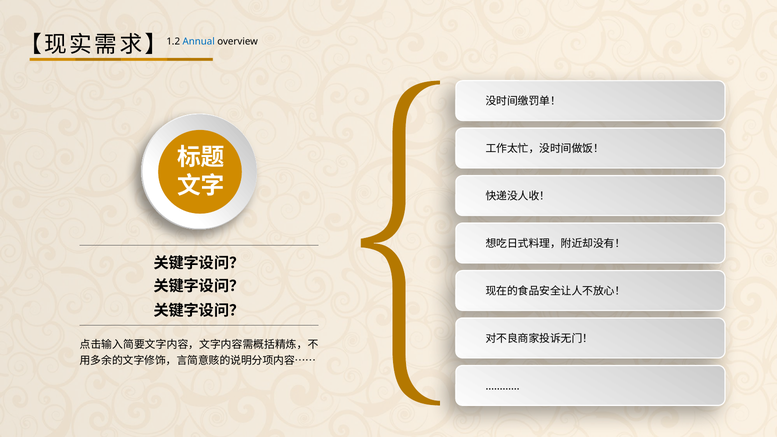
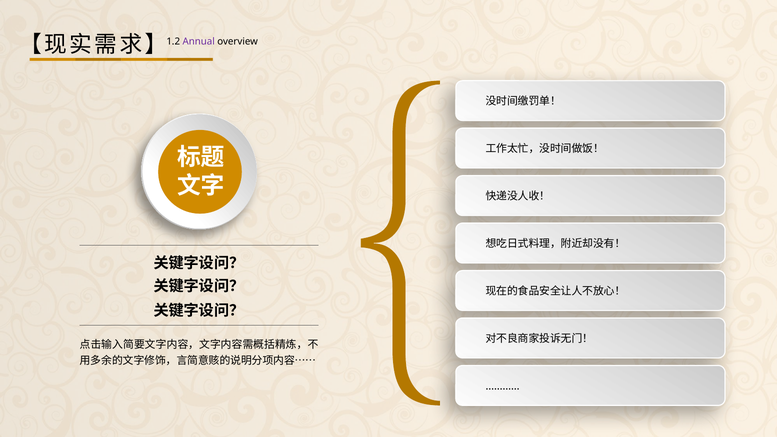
Annual colour: blue -> purple (199, 42)
